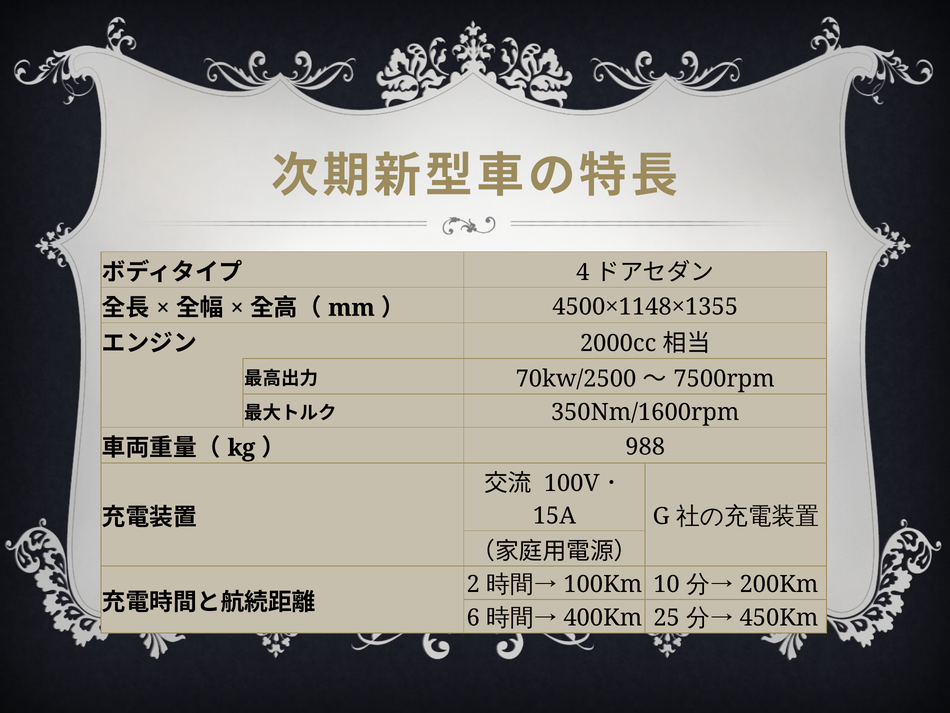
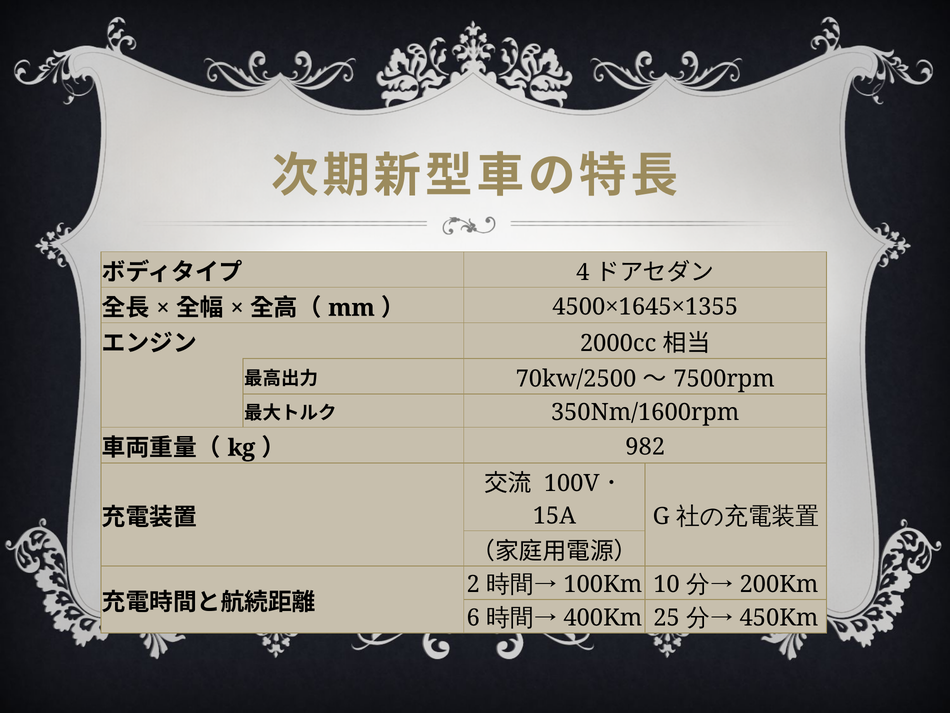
4500×1148×1355: 4500×1148×1355 -> 4500×1645×1355 (645, 307)
988: 988 -> 982 (645, 447)
